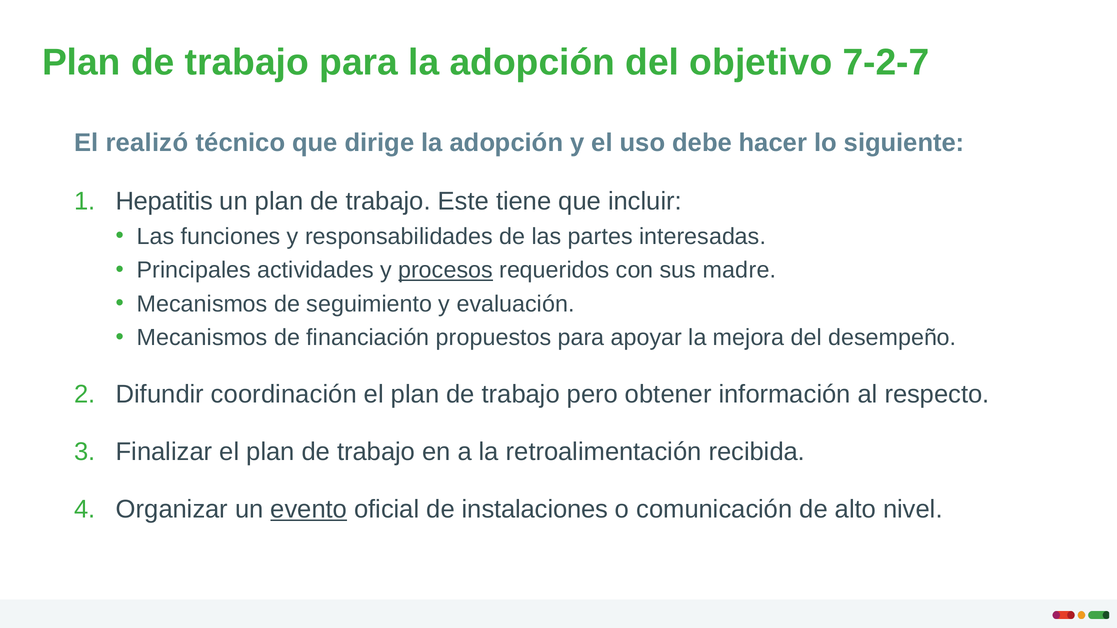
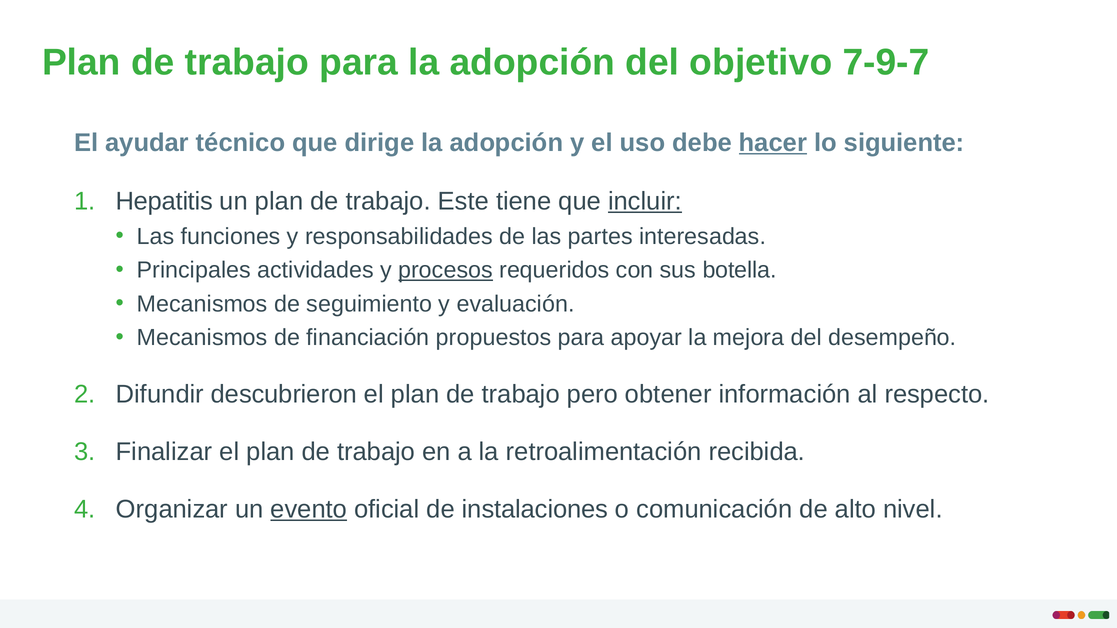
7-2-7: 7-2-7 -> 7-9-7 (886, 63)
realizó: realizó -> ayudar (147, 143)
hacer underline: none -> present (773, 143)
incluir underline: none -> present (645, 201)
madre: madre -> botella (740, 270)
coordinación: coordinación -> descubrieron (284, 394)
